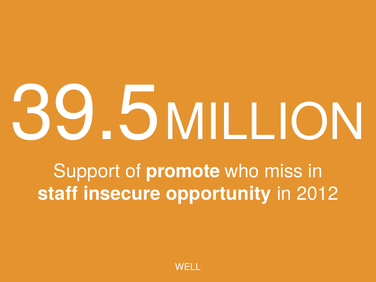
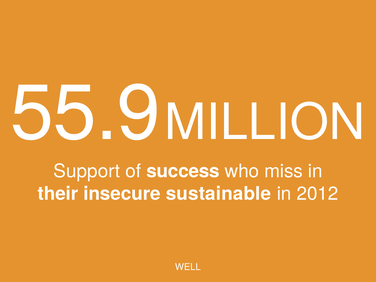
39.5: 39.5 -> 55.9 (85, 113)
promote: promote -> success (183, 171)
staff: staff -> their (58, 194)
opportunity: opportunity -> sustainable (218, 194)
